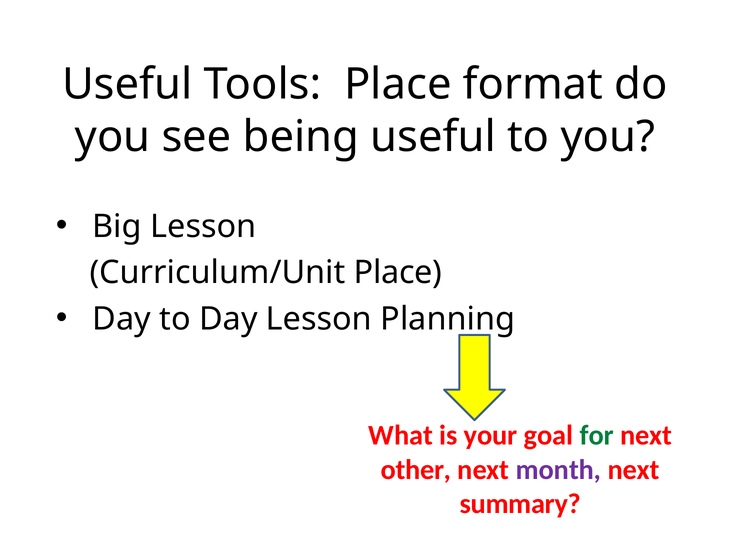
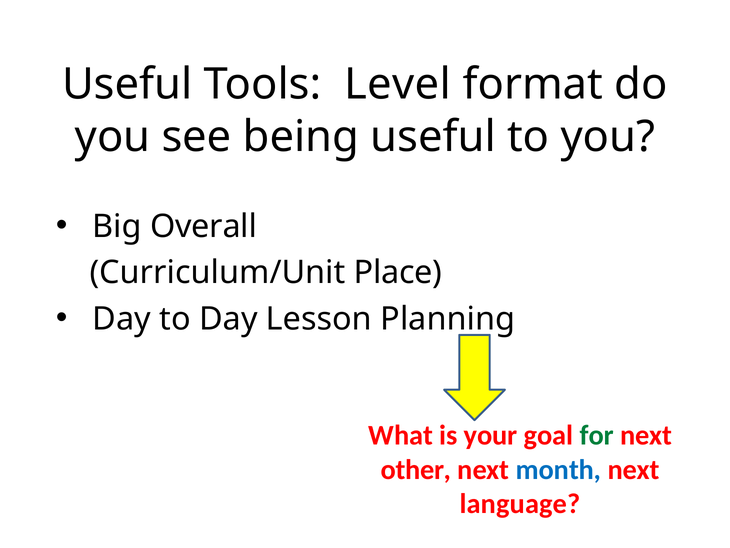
Tools Place: Place -> Level (398, 84)
Big Lesson: Lesson -> Overall (204, 226)
month colour: purple -> blue (558, 469)
summary: summary -> language (520, 503)
